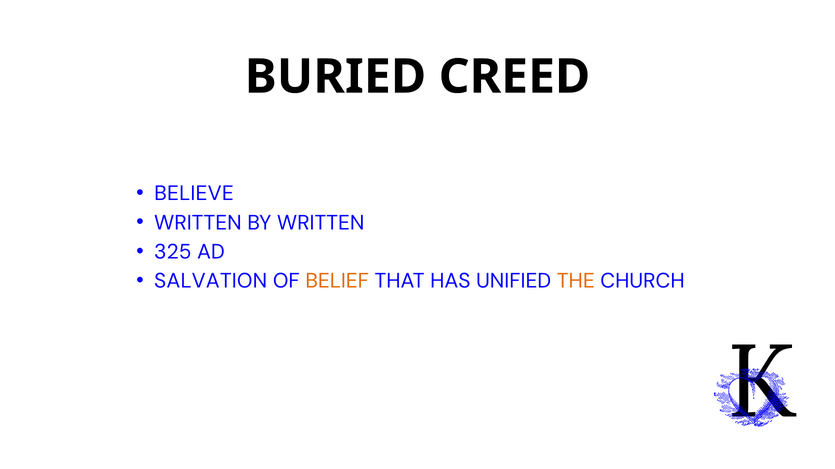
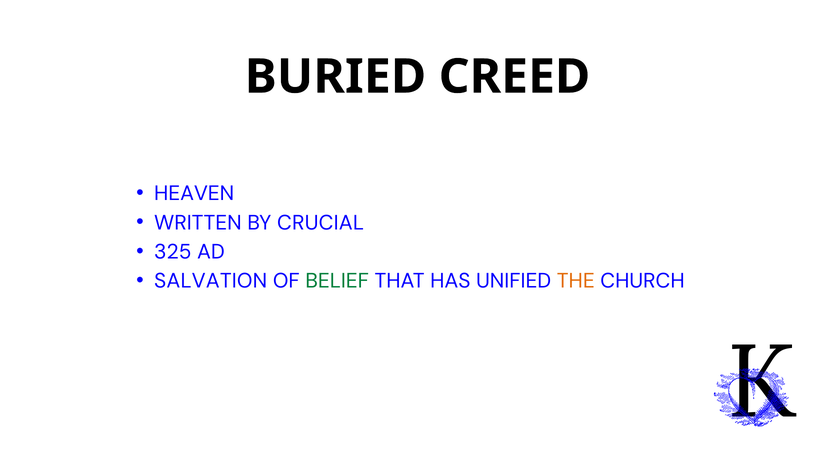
BELIEVE: BELIEVE -> HEAVEN (194, 194)
BY WRITTEN: WRITTEN -> CRUCIAL (321, 223)
BELIEF colour: orange -> green (337, 281)
